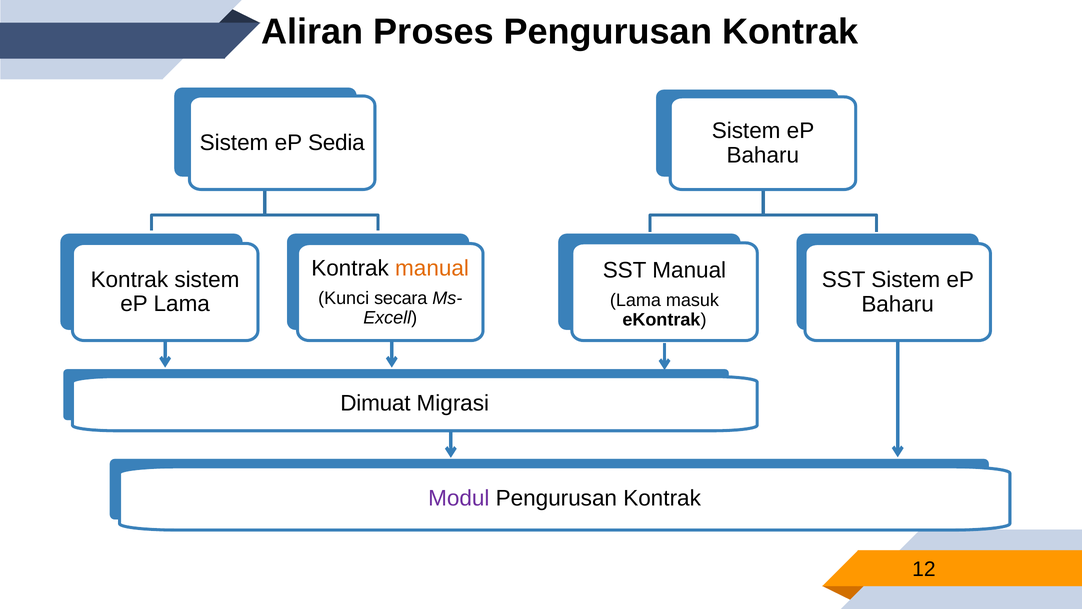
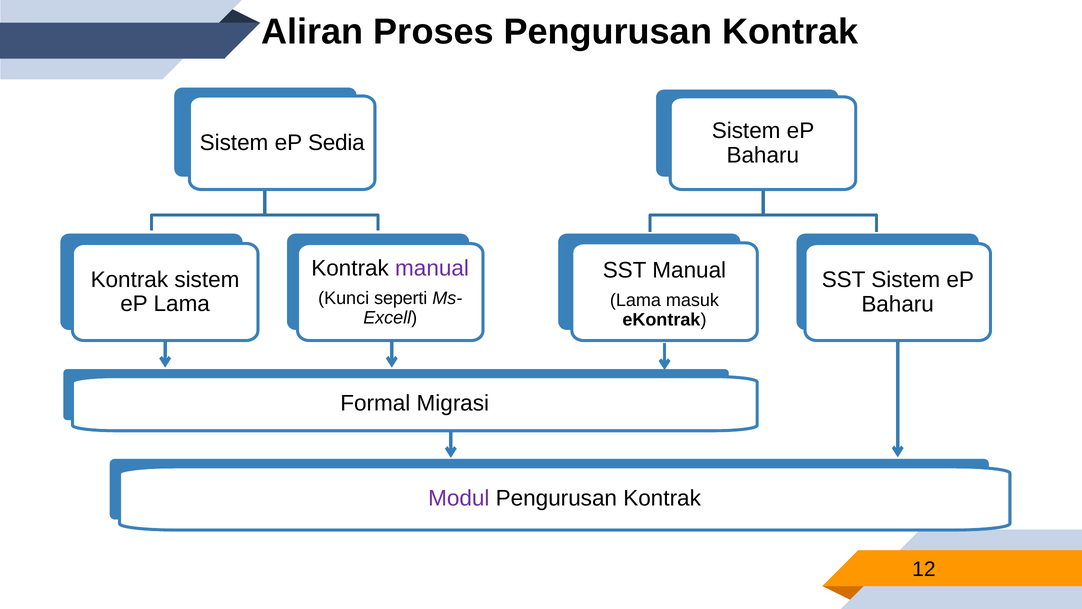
manual colour: orange -> purple (432, 268)
secara: secara -> seperti (401, 298)
Dimuat: Dimuat -> Formal (375, 403)
